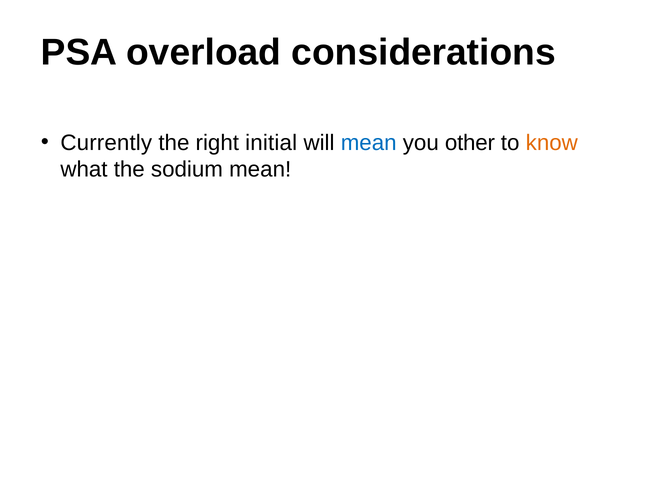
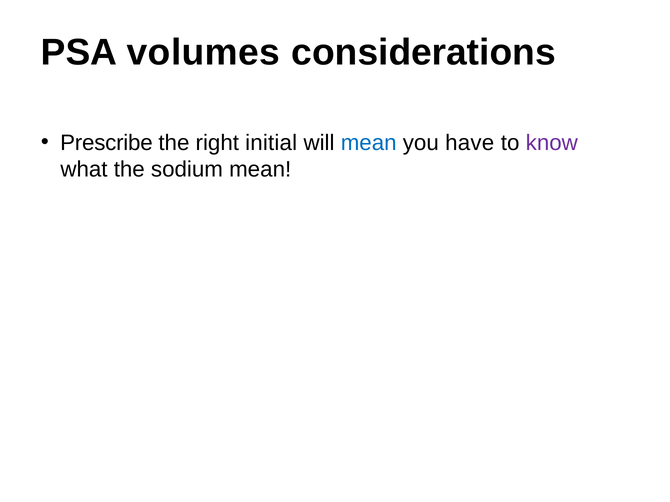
overload: overload -> volumes (203, 53)
Currently: Currently -> Prescribe (106, 143)
other: other -> have (470, 143)
know colour: orange -> purple (552, 143)
